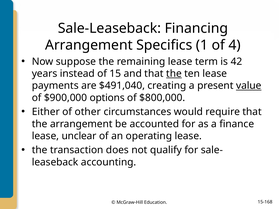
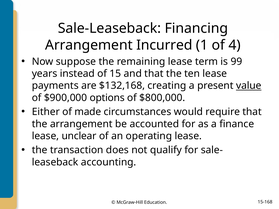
Specifics: Specifics -> Incurred (164, 45)
42: 42 -> 99 (236, 62)
the underline: present -> none (174, 74)
$491,040: $491,040 -> $132,168 (122, 86)
other: other -> made (88, 112)
